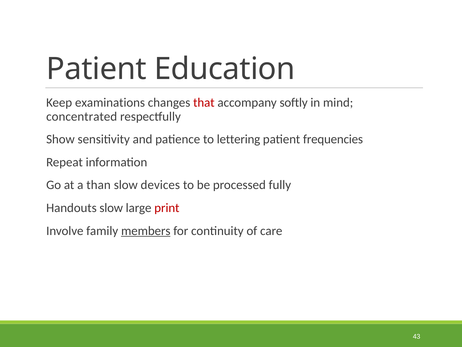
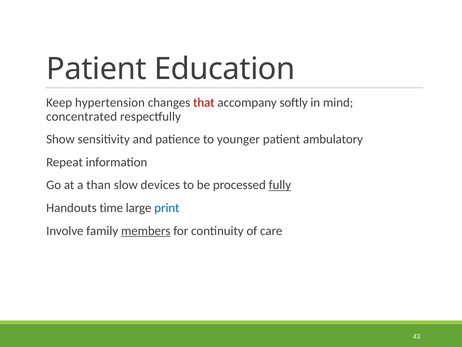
examinations: examinations -> hypertension (110, 102)
lettering: lettering -> younger (238, 139)
frequencies: frequencies -> ambulatory (333, 139)
fully underline: none -> present (280, 185)
Handouts slow: slow -> time (111, 208)
print colour: red -> blue (167, 208)
